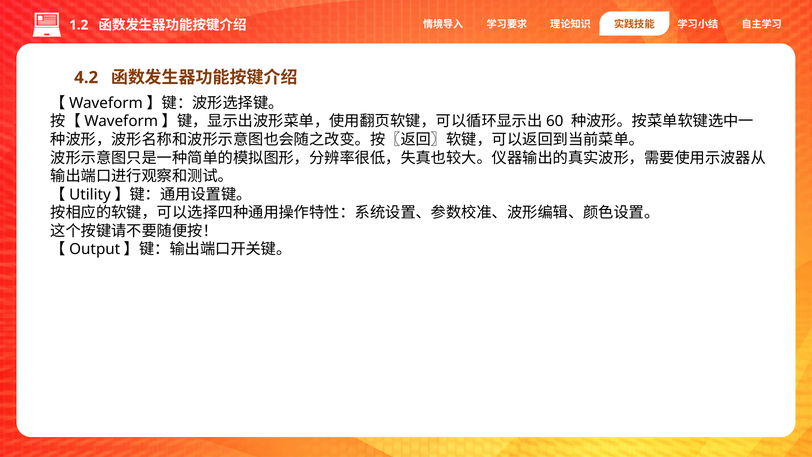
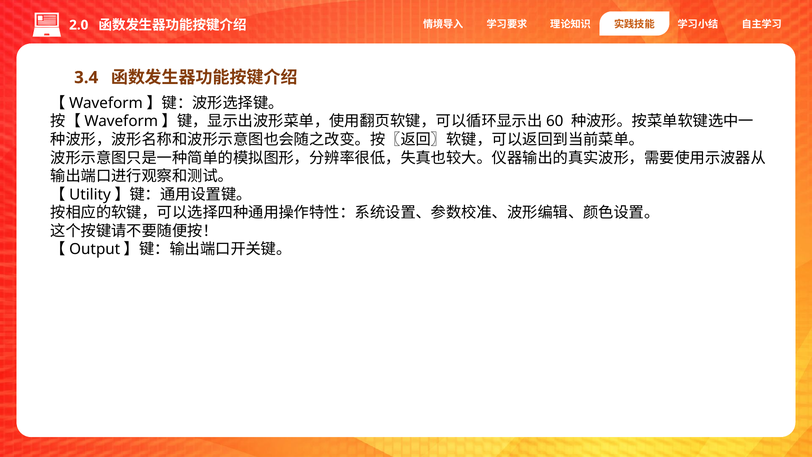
1.2: 1.2 -> 2.0 (79, 25)
4.2: 4.2 -> 3.4 (86, 78)
